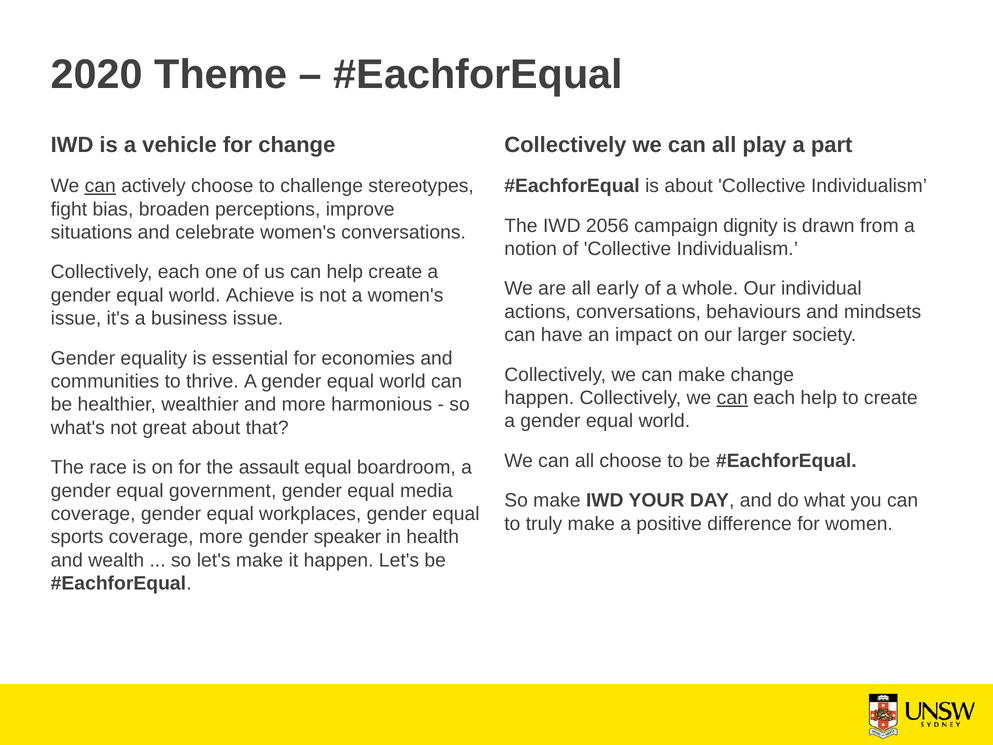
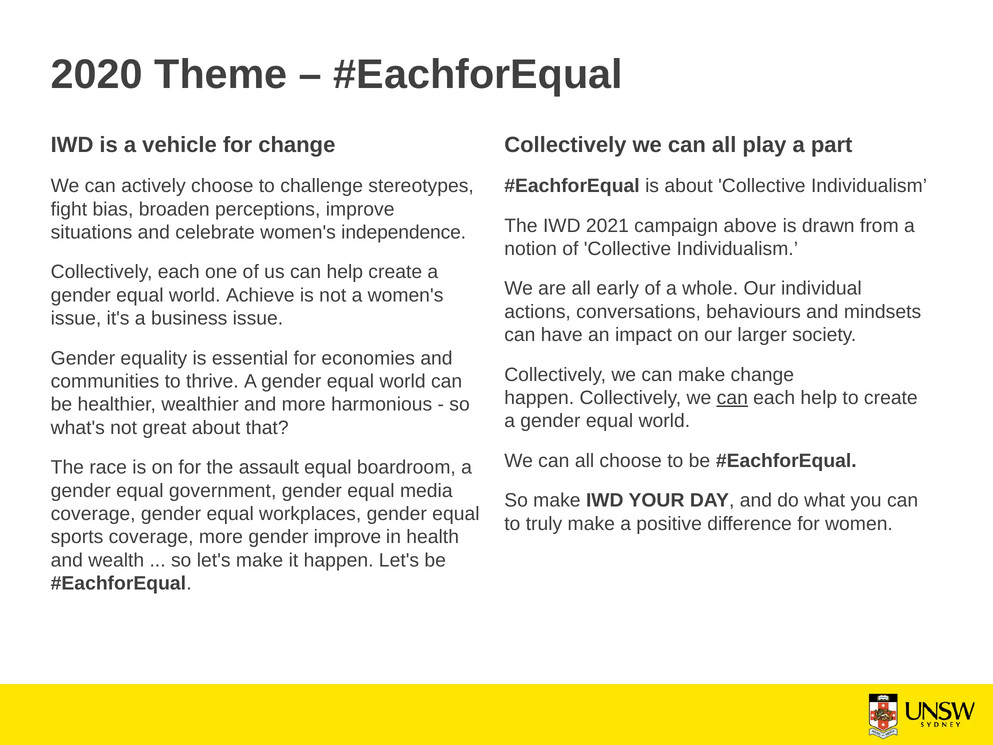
can underline: present -> none (100, 186)
2056: 2056 -> 2021 (607, 226)
dignity: dignity -> above (750, 226)
women's conversations: conversations -> independence (404, 232)
gender speaker: speaker -> improve (347, 537)
